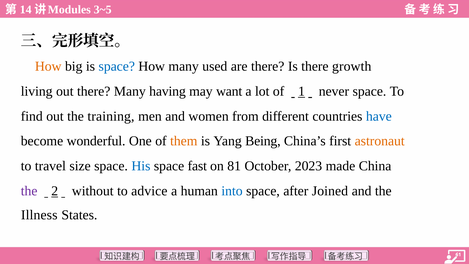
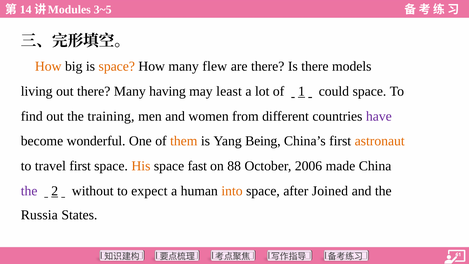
space colour: blue -> orange (117, 66)
used: used -> flew (215, 66)
growth: growth -> models (352, 66)
want: want -> least (229, 91)
never: never -> could (334, 91)
have colour: blue -> purple (379, 116)
travel size: size -> first (80, 166)
His colour: blue -> orange (141, 166)
81: 81 -> 88 (234, 166)
2023: 2023 -> 2006 (309, 166)
advice: advice -> expect (149, 191)
into colour: blue -> orange (232, 191)
Illness: Illness -> Russia (39, 215)
